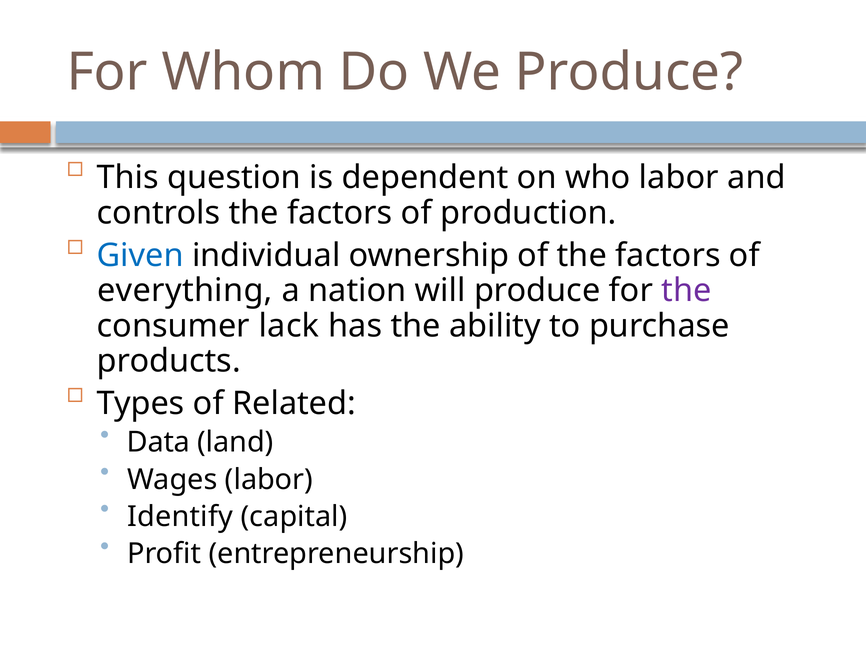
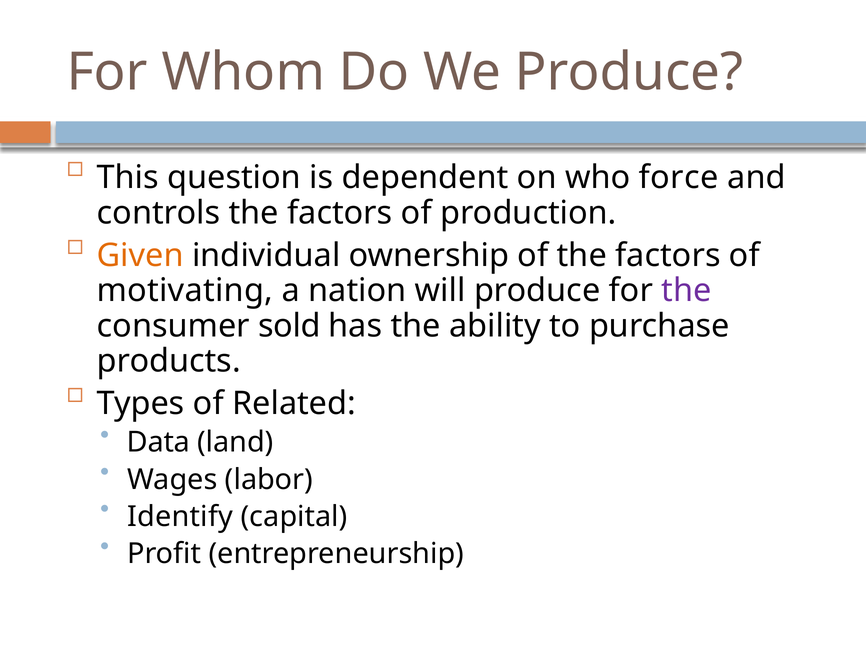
who labor: labor -> force (679, 178)
Given colour: blue -> orange (140, 255)
everything: everything -> motivating (185, 291)
lack: lack -> sold (289, 326)
